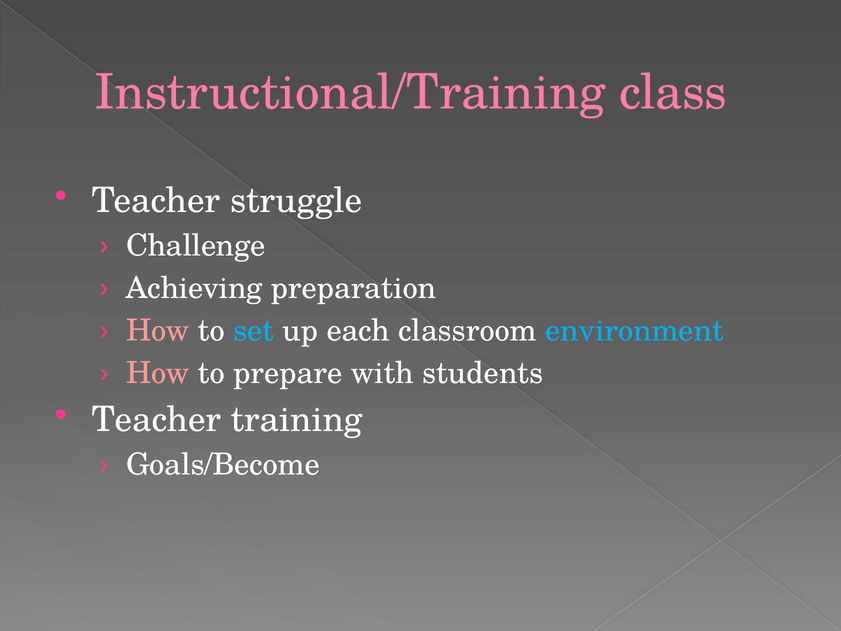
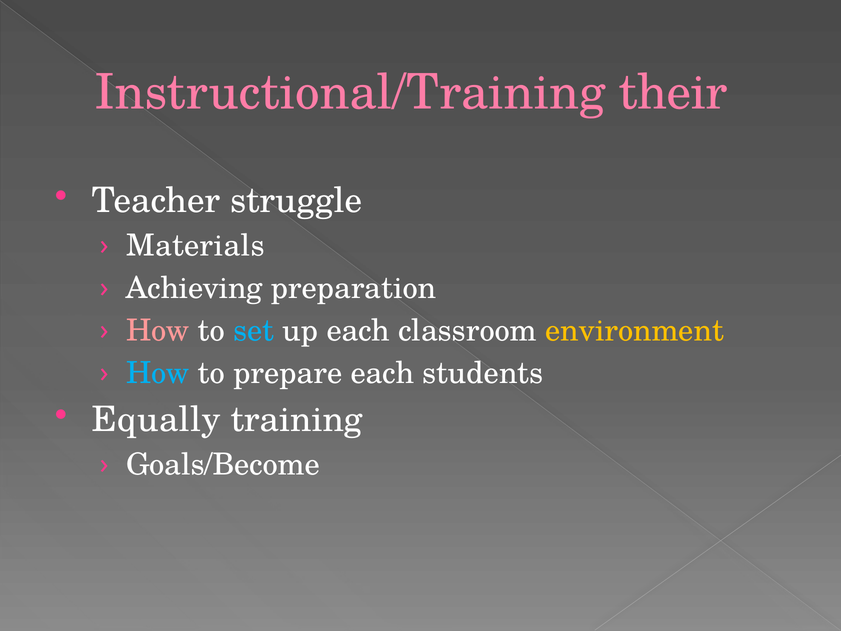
class: class -> their (673, 92)
Challenge: Challenge -> Materials (195, 246)
environment colour: light blue -> yellow (635, 331)
How colour: pink -> light blue (158, 373)
prepare with: with -> each (383, 373)
Teacher: Teacher -> Equally (156, 420)
